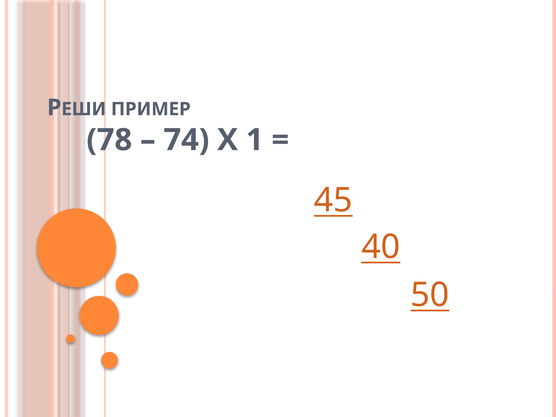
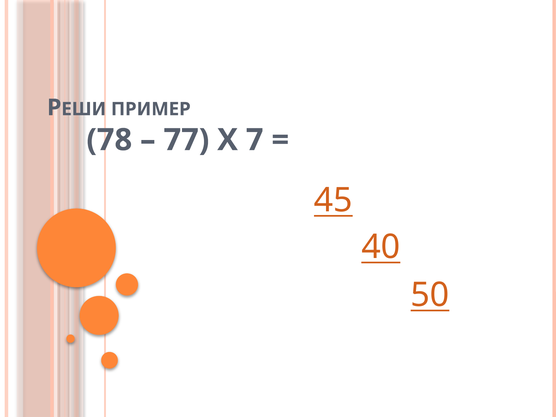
74: 74 -> 77 (186, 140)
1: 1 -> 7 (255, 140)
